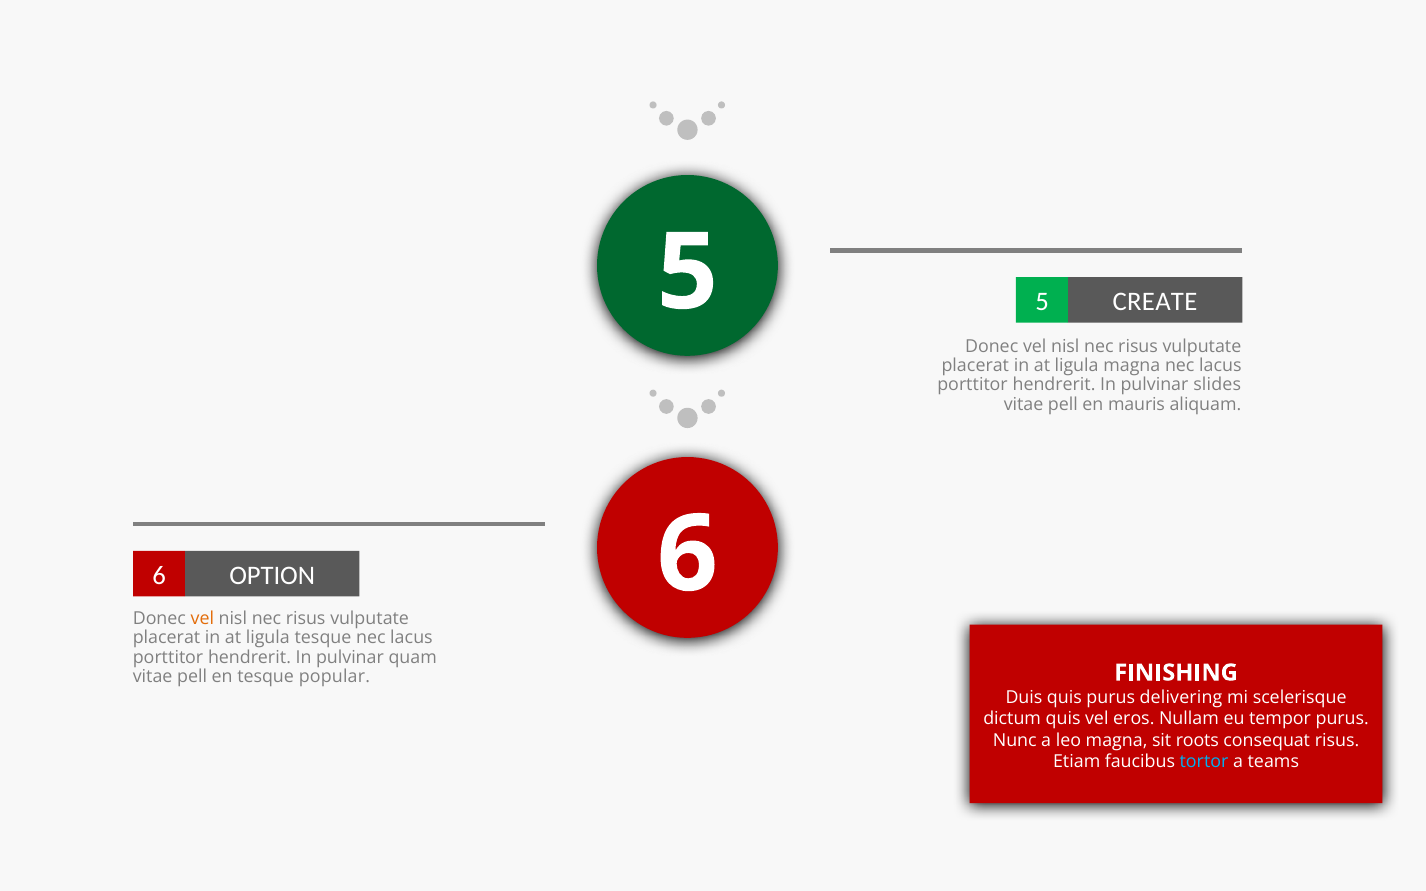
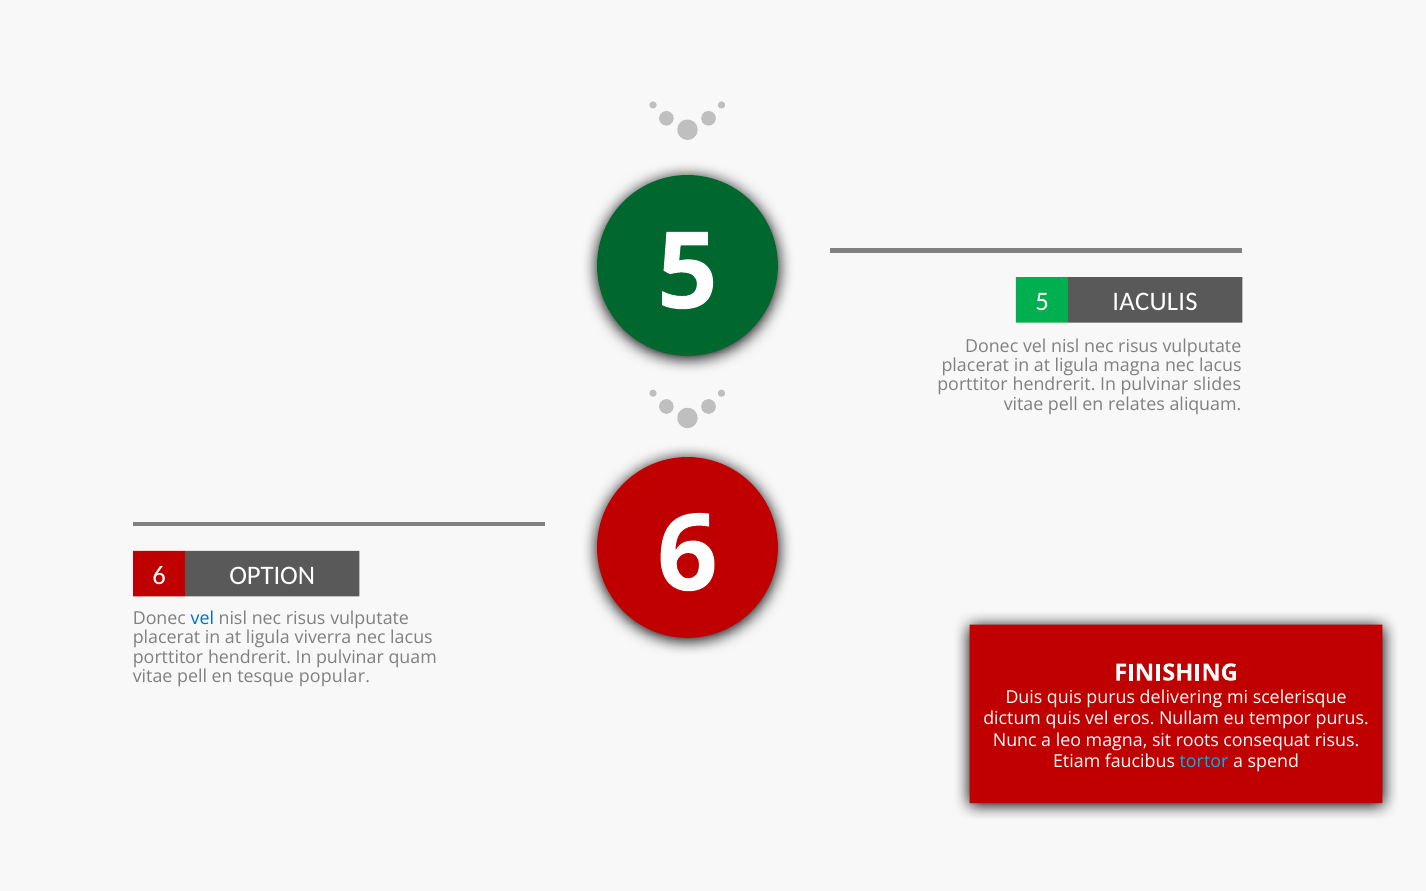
CREATE: CREATE -> IACULIS (1155, 302)
mauris: mauris -> relates (1136, 404)
vel colour: orange -> blue (202, 619)
ligula tesque: tesque -> viverra (323, 638)
teams: teams -> spend (1273, 762)
